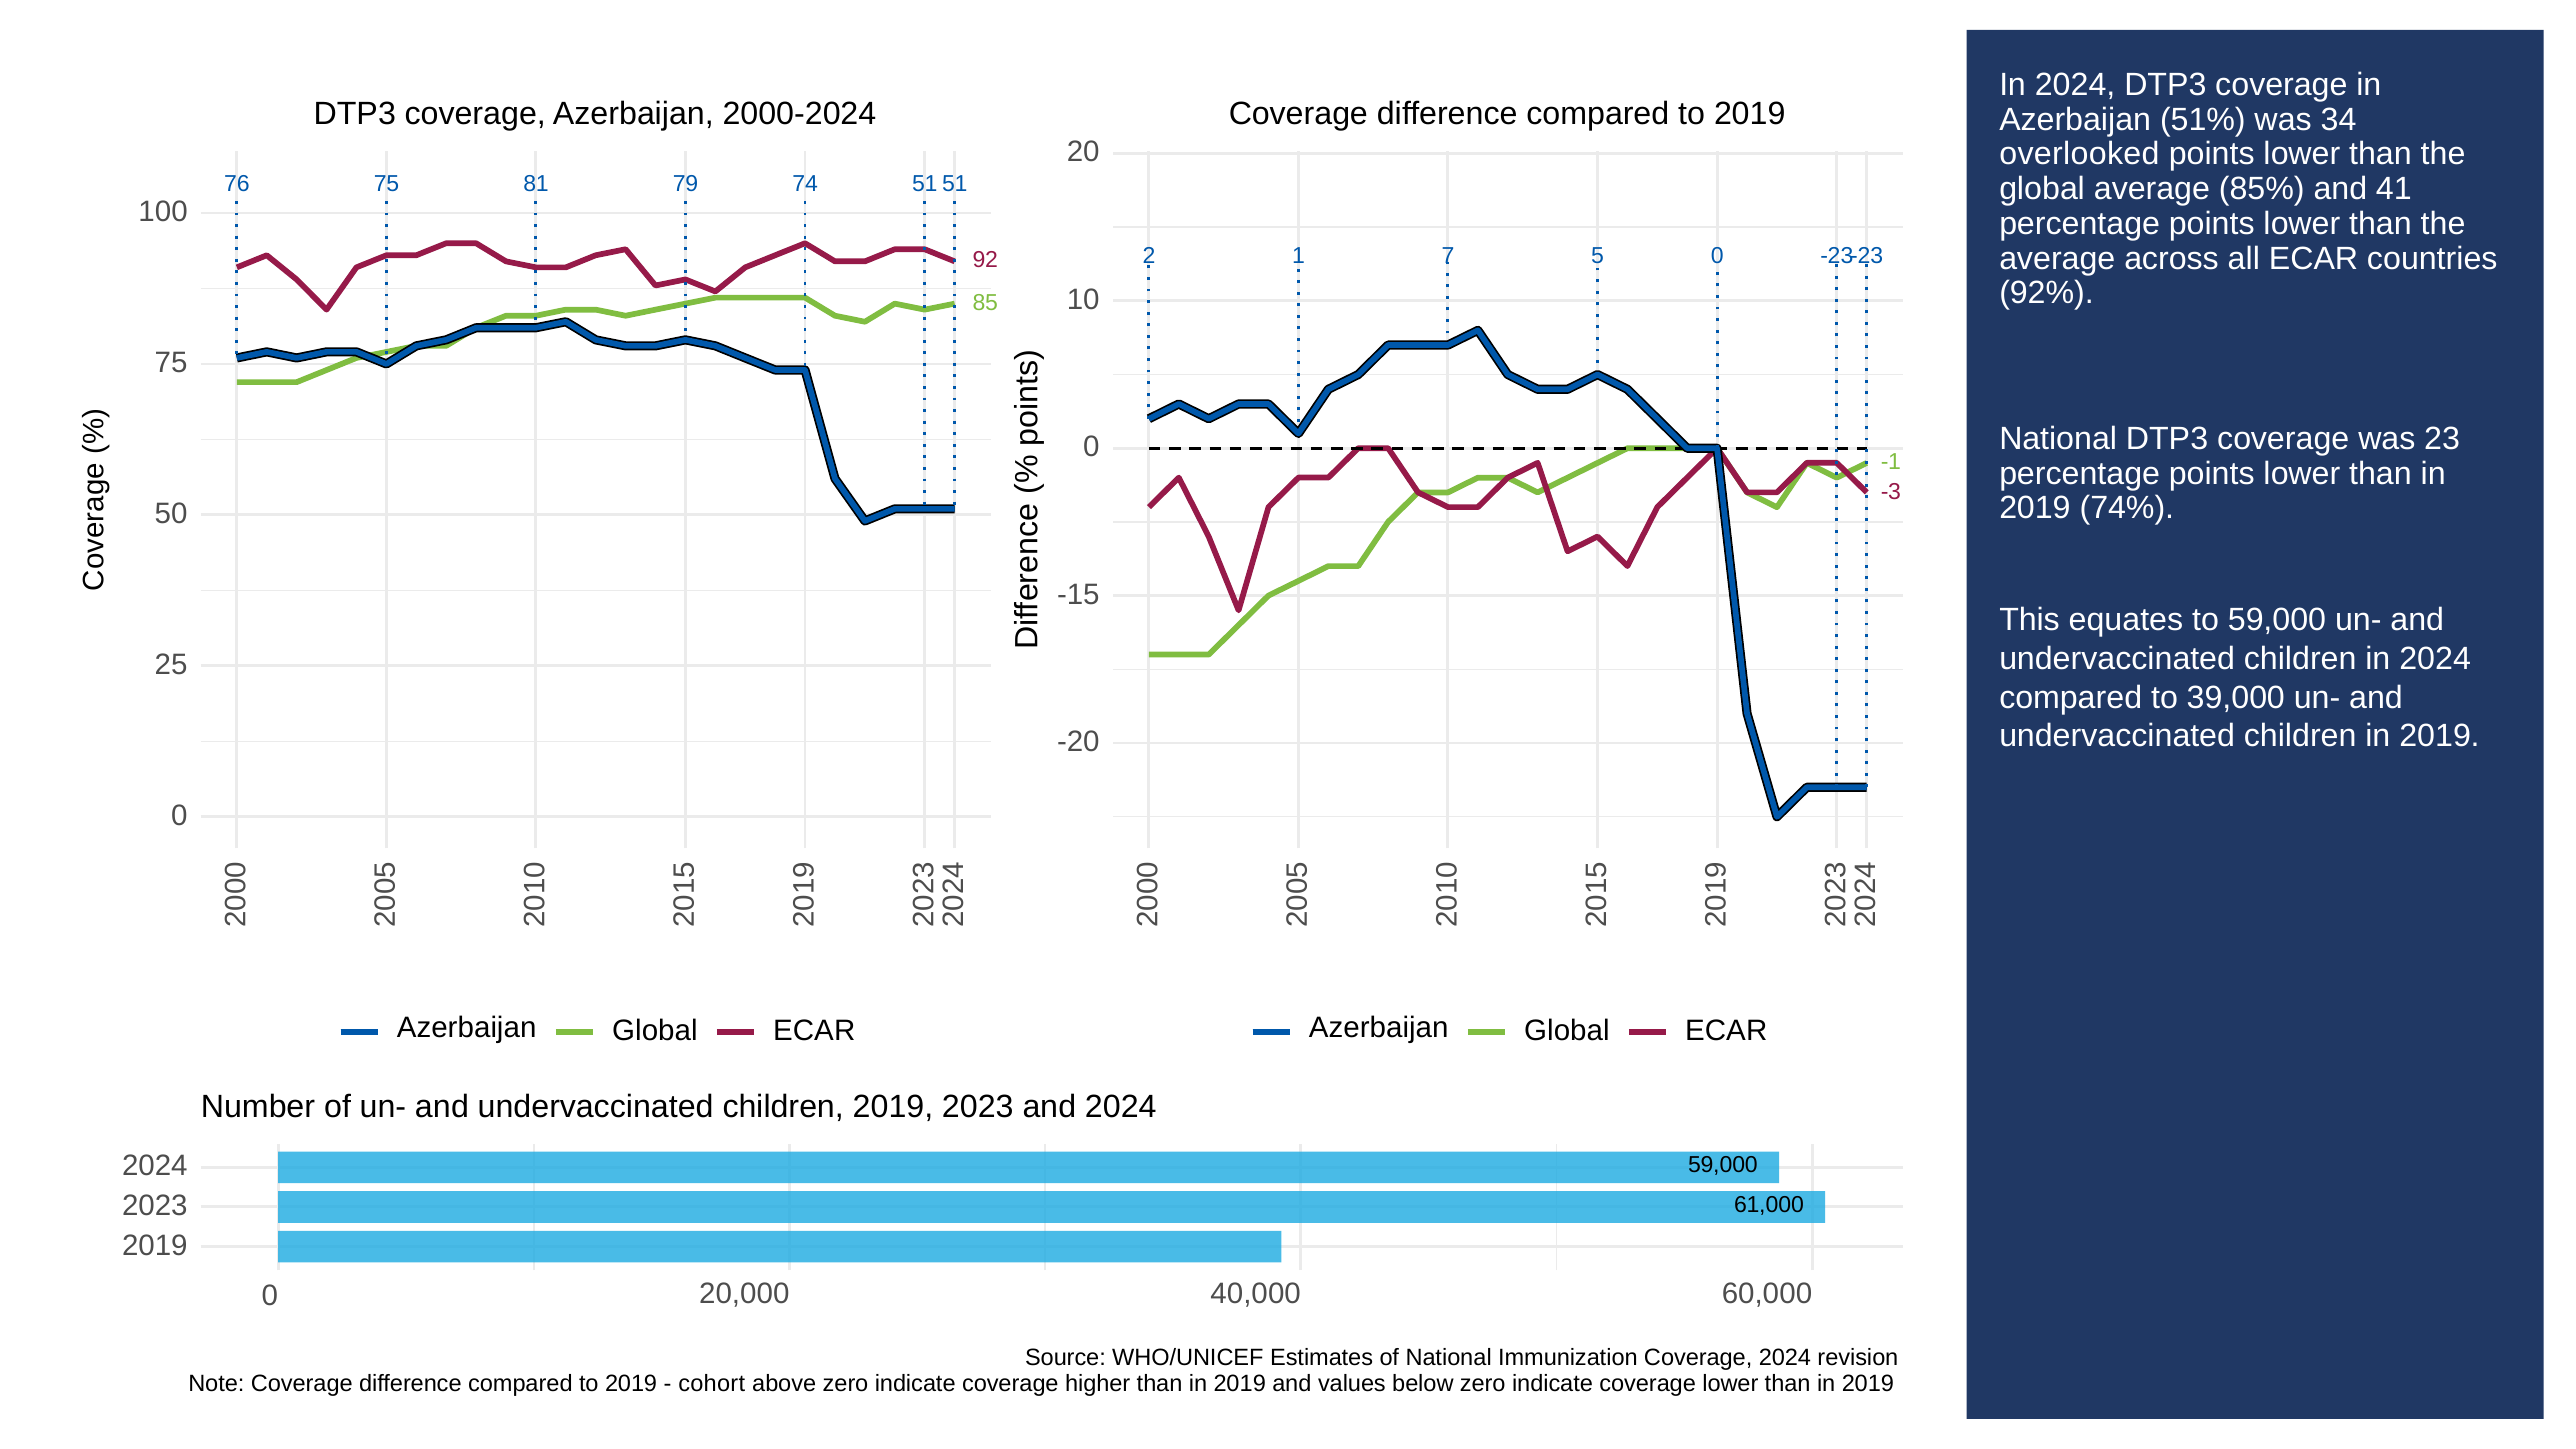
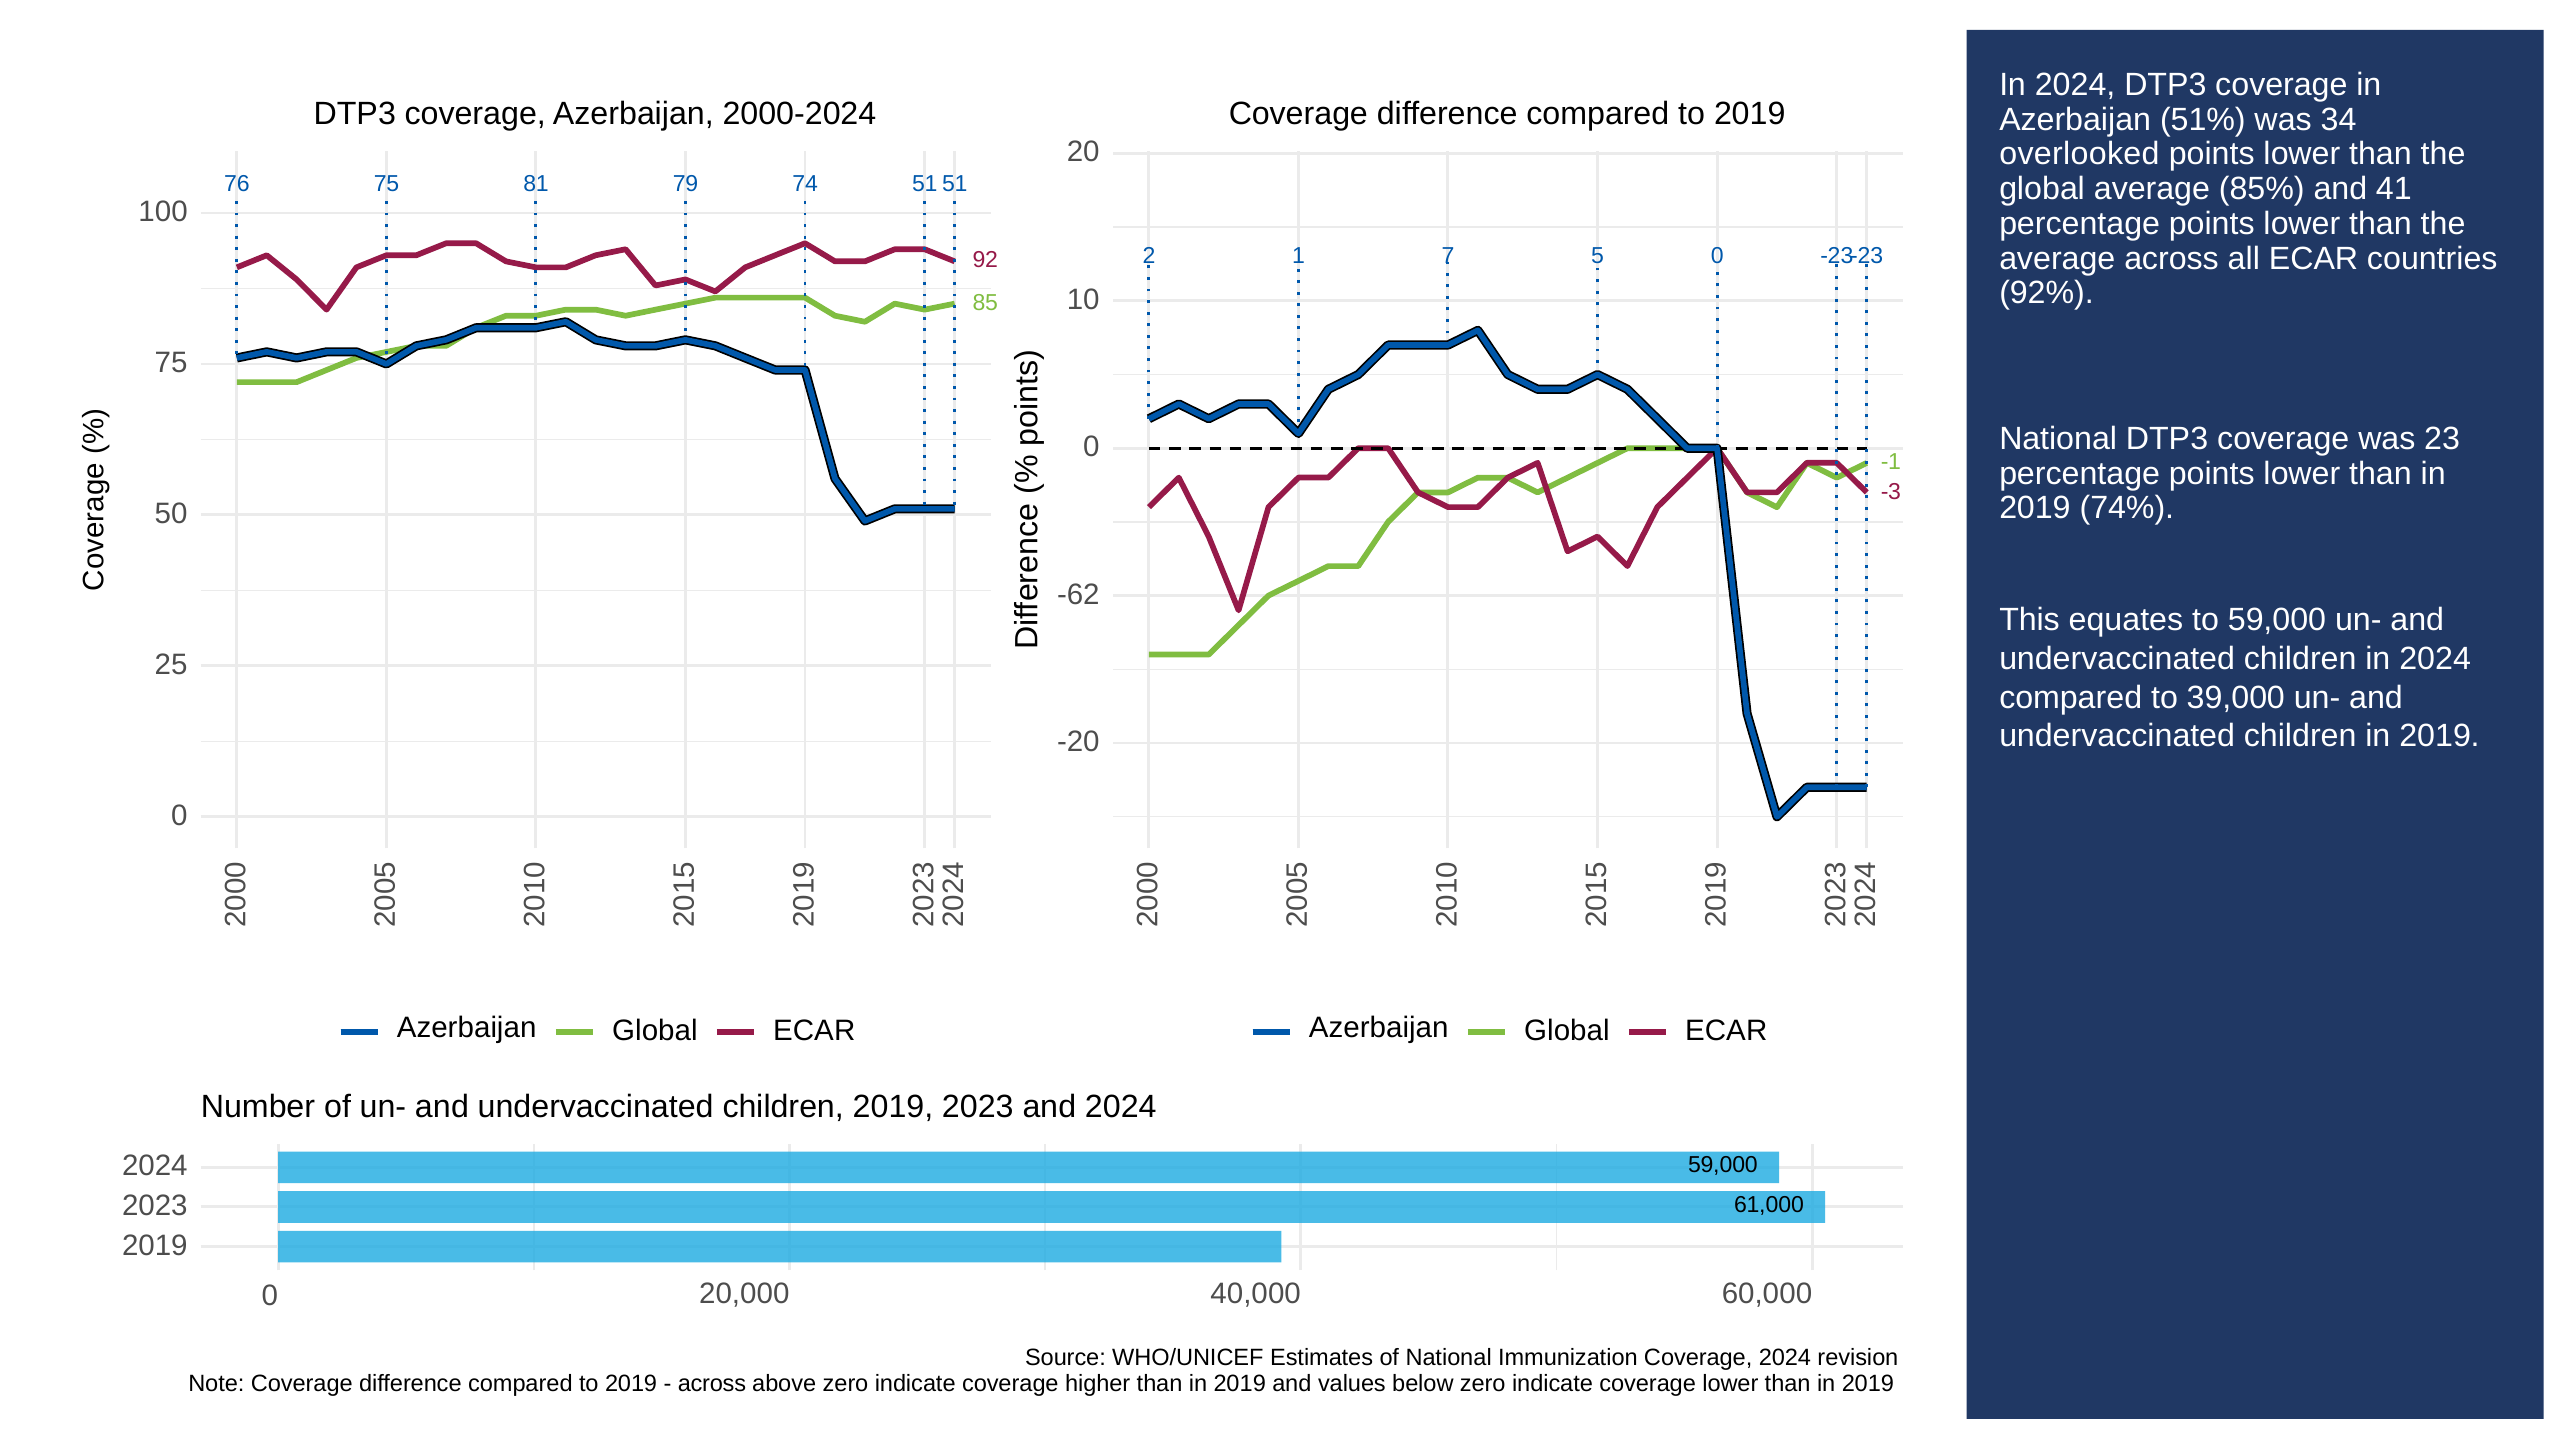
-15: -15 -> -62 (1078, 594)
cohort: cohort -> across (712, 1383)
